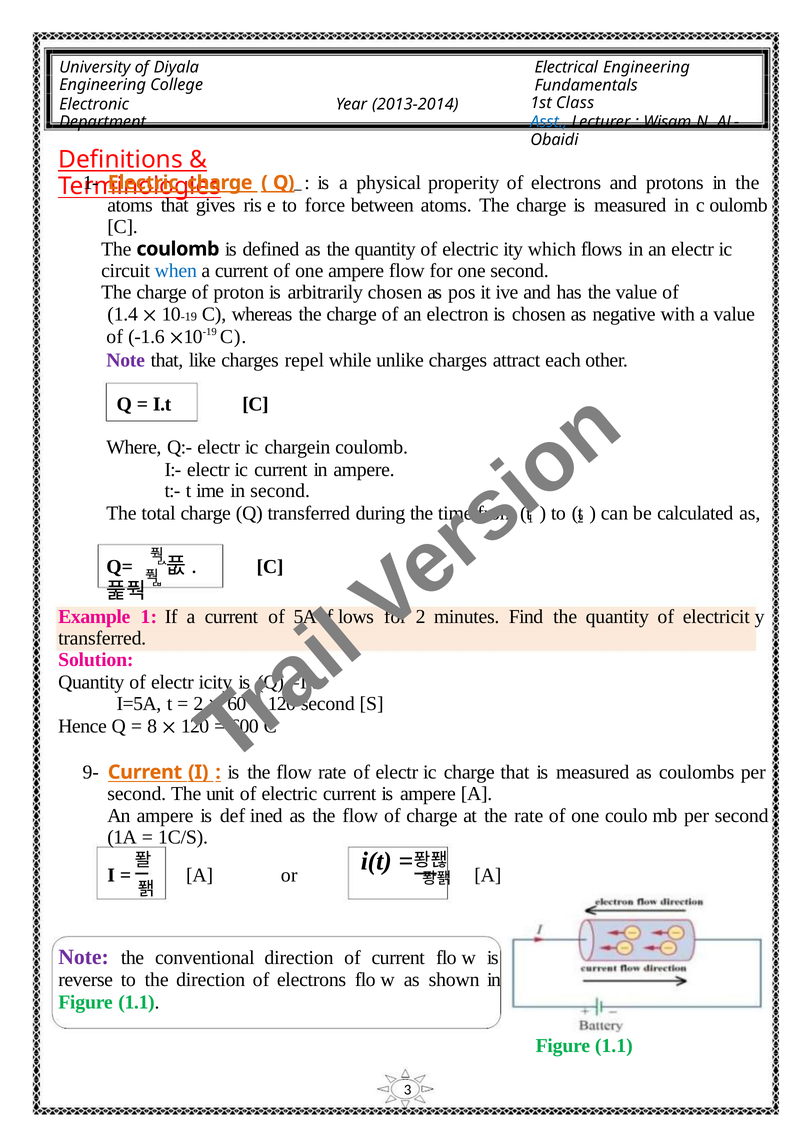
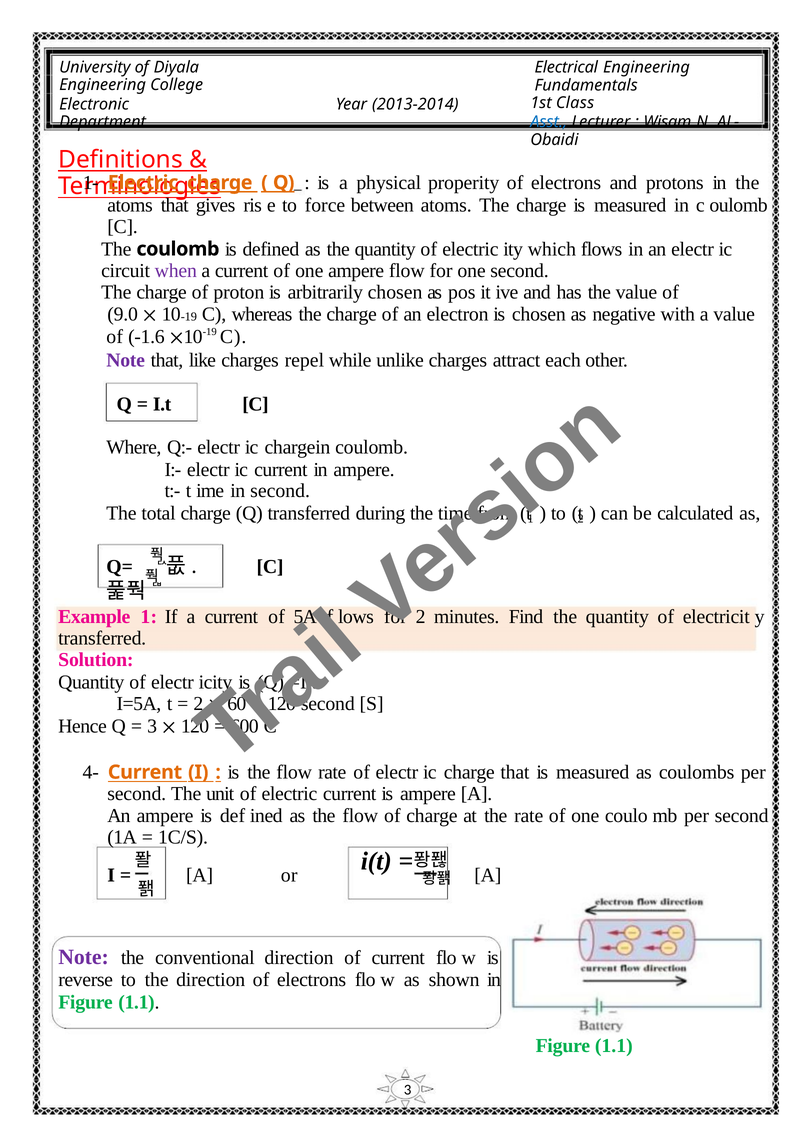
when colour: blue -> purple (176, 271)
1.4: 1.4 -> 9.0 (123, 315)
8: 8 -> 3 (152, 726)
9-: 9- -> 4- (91, 772)
